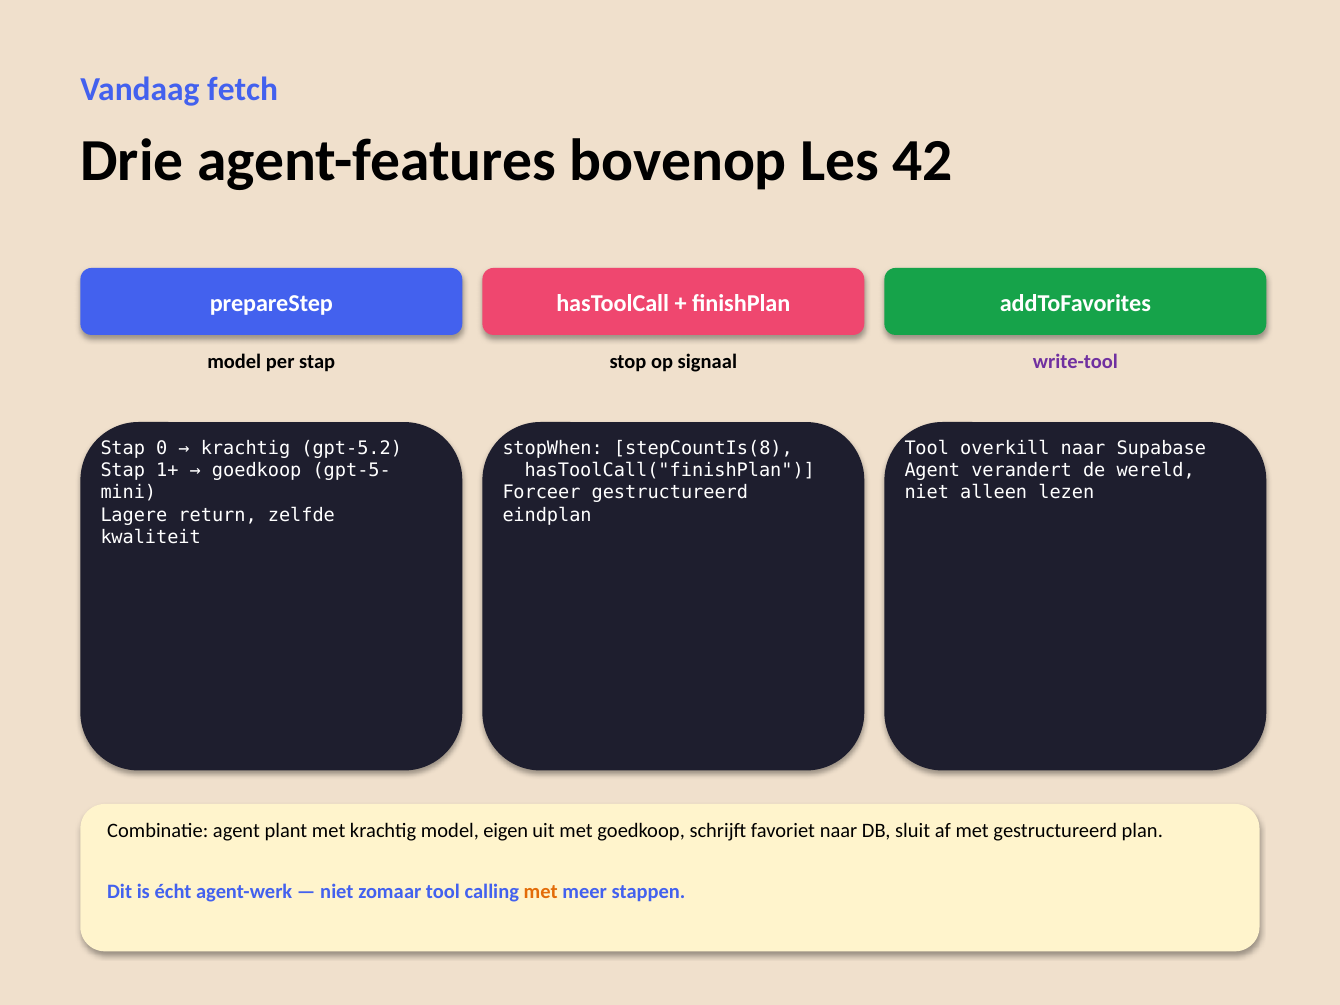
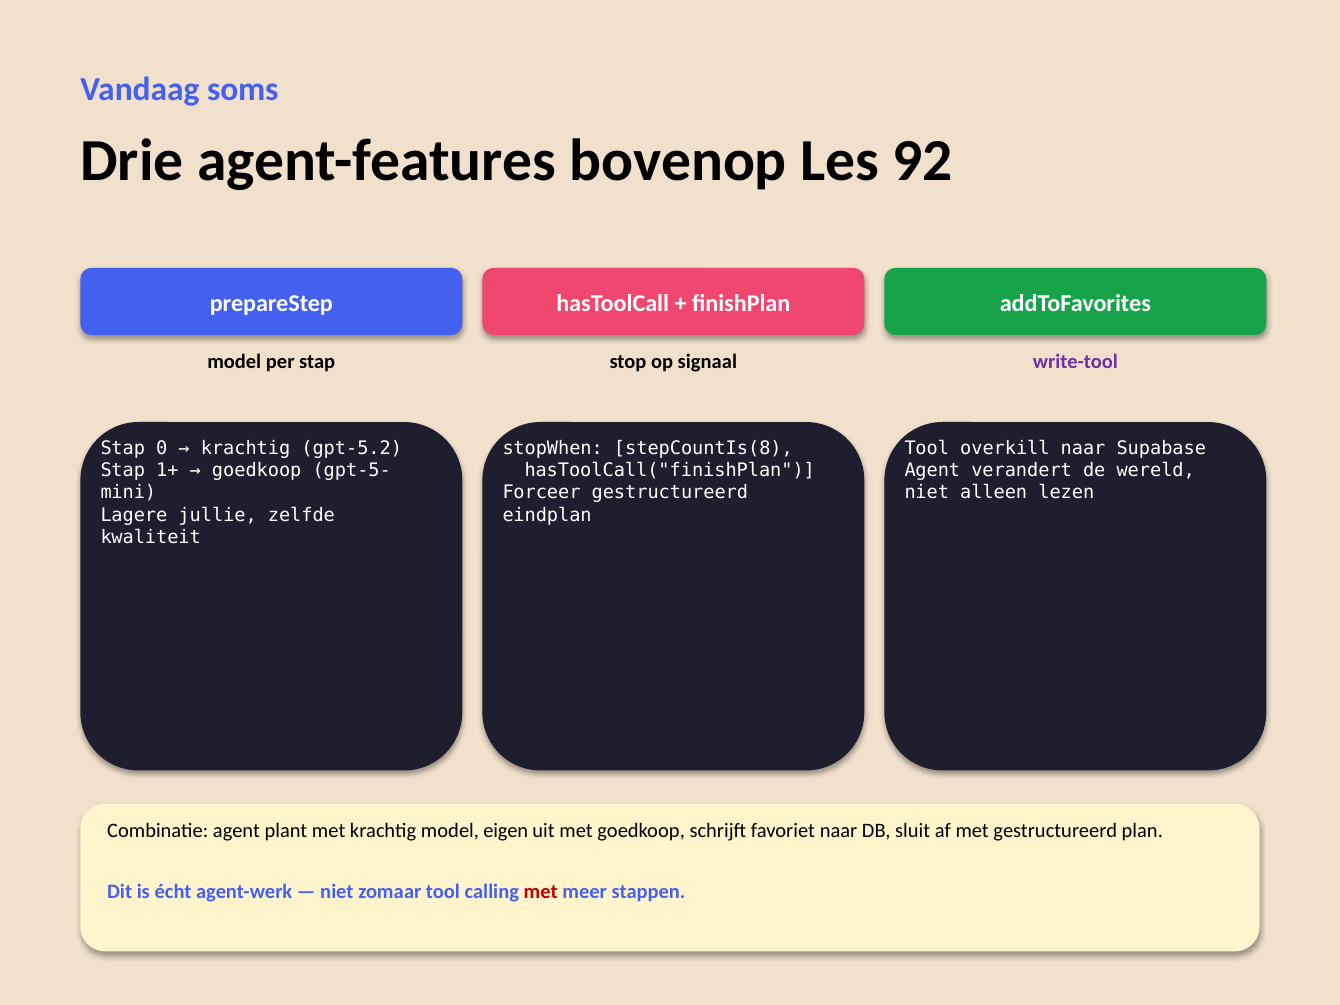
fetch: fetch -> soms (243, 89)
42: 42 -> 92 (923, 161)
return: return -> jullie (218, 515)
met colour: orange -> red (541, 891)
